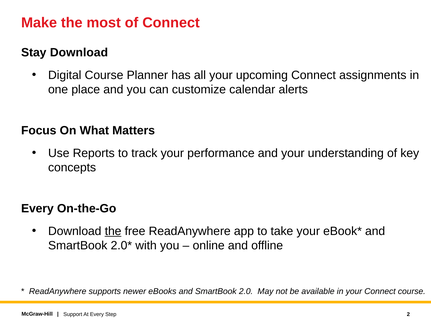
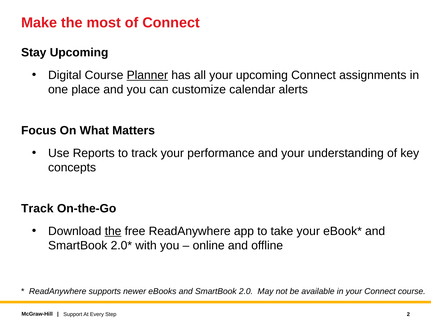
Stay Download: Download -> Upcoming (79, 52)
Planner underline: none -> present (147, 75)
Every: Every -> Track (37, 208)
